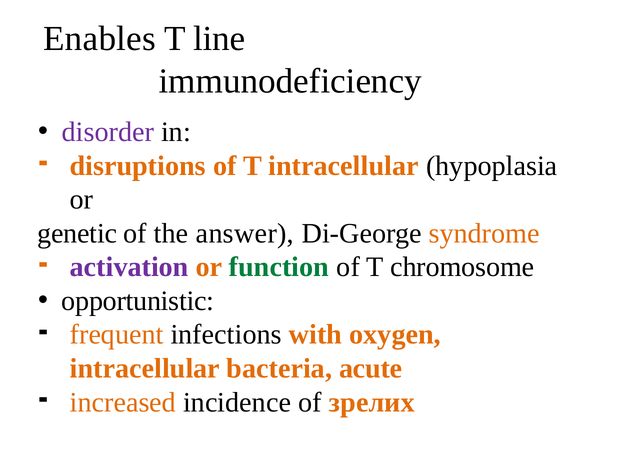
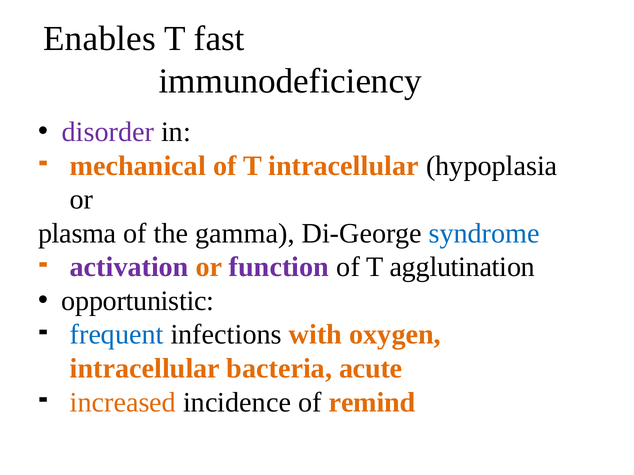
line: line -> fast (219, 39)
disruptions: disruptions -> mechanical (138, 166)
genetic: genetic -> plasma (77, 234)
answer: answer -> gamma (245, 234)
syndrome colour: orange -> blue (484, 234)
function colour: green -> purple (279, 267)
chromosome: chromosome -> agglutination (462, 267)
frequent colour: orange -> blue (117, 335)
зрелих: зрелих -> remind (372, 403)
